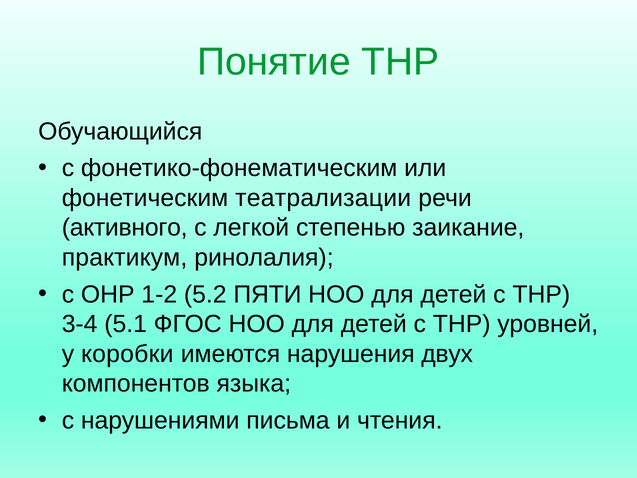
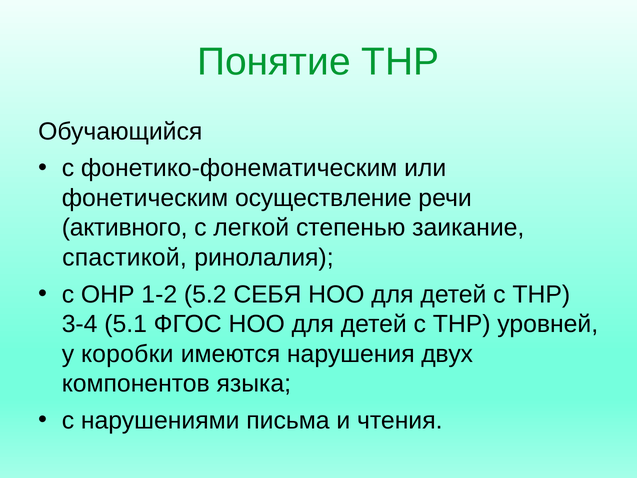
театрализации: театрализации -> осуществление (323, 198)
практикум: практикум -> спастикой (124, 257)
ПЯТИ: ПЯТИ -> СЕБЯ (267, 294)
